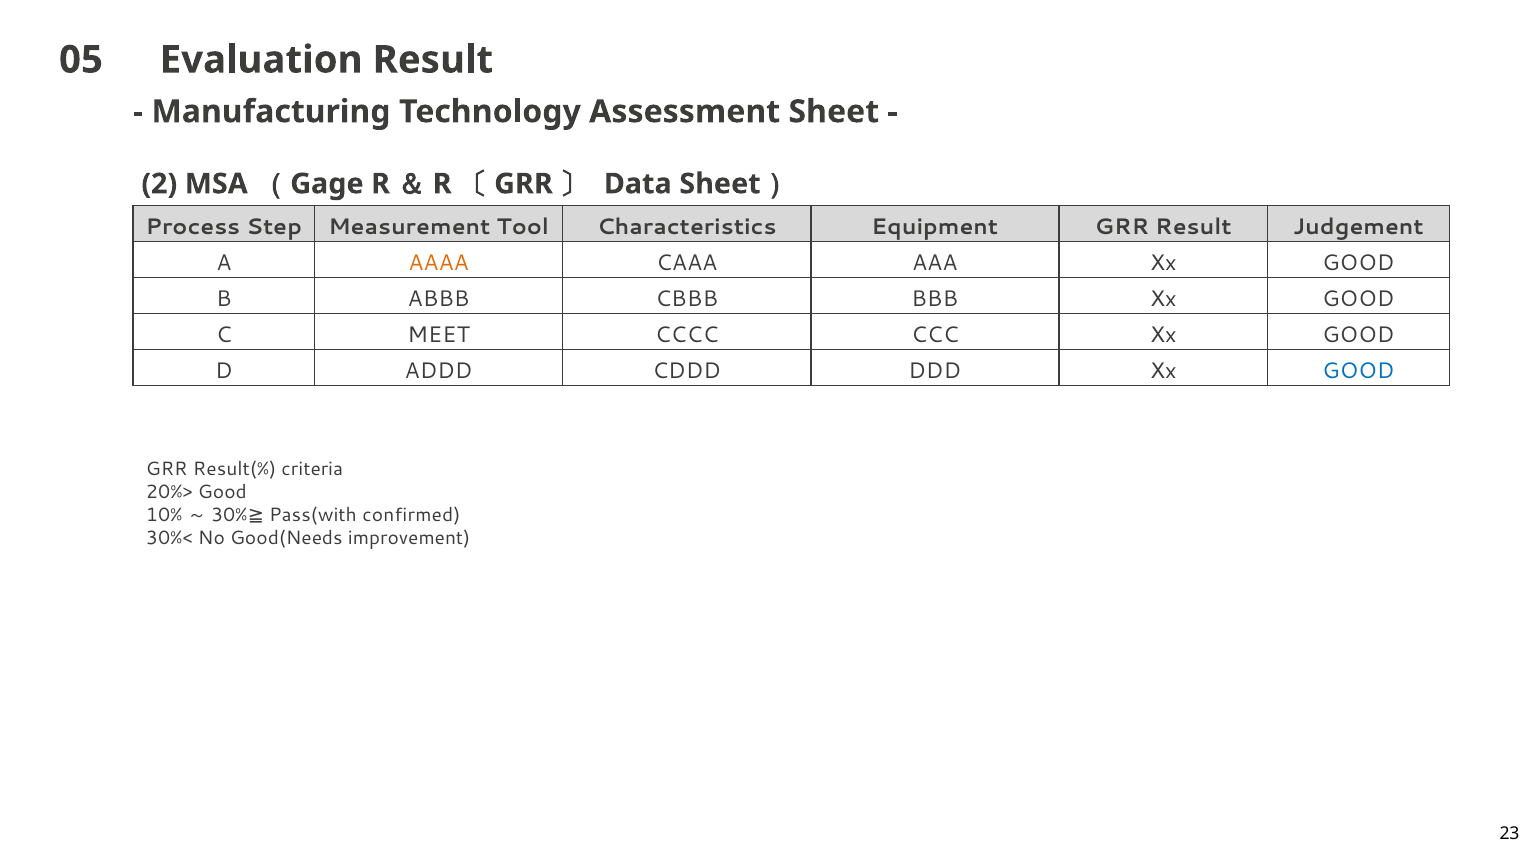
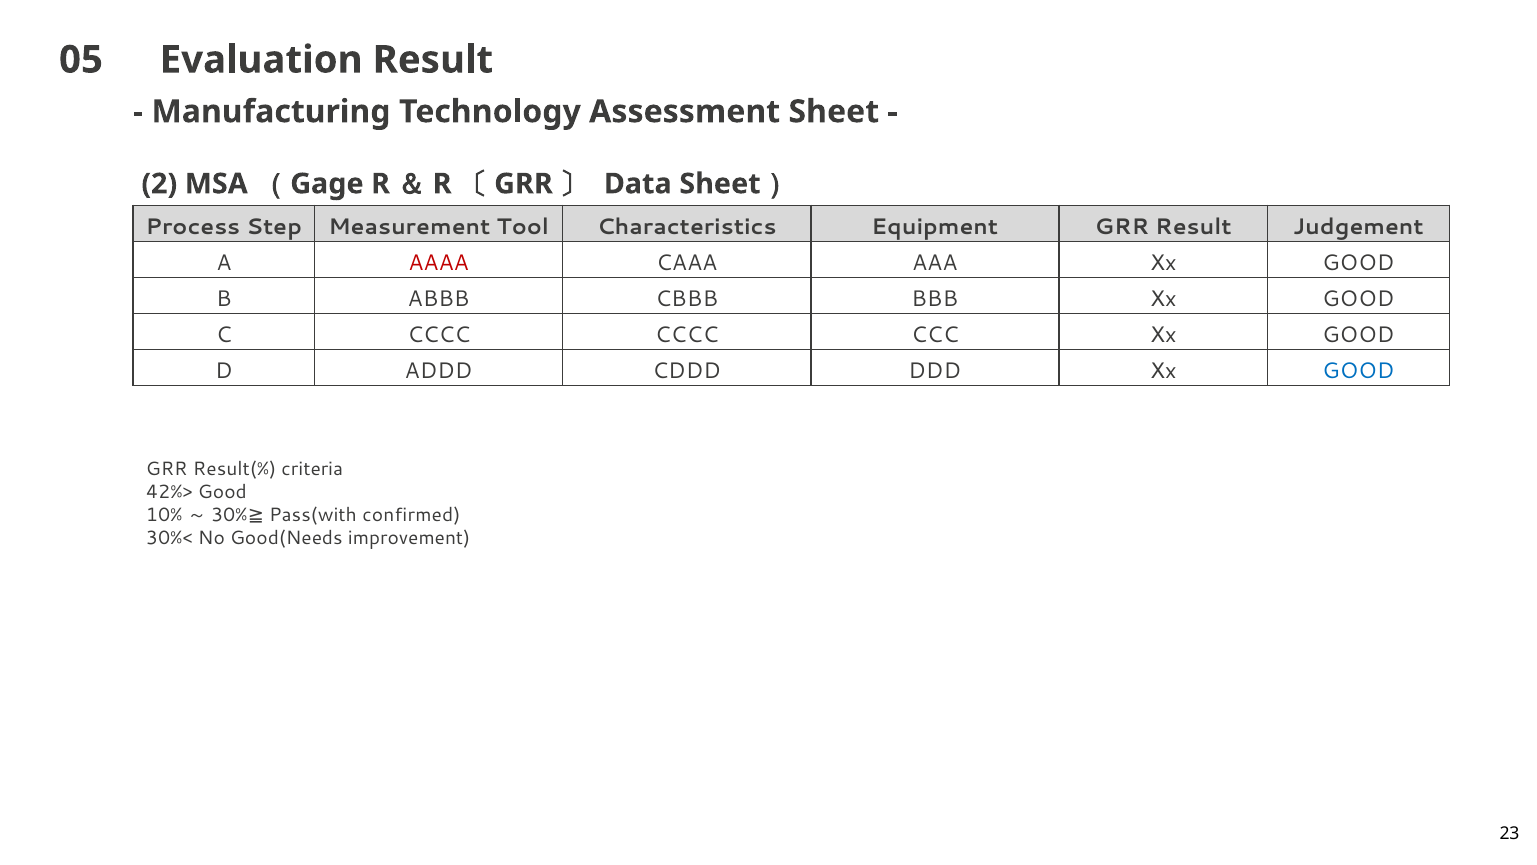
AAAA colour: orange -> red (439, 263)
C MEET: MEET -> CCCC (439, 335)
20%>: 20%> -> 42%> (169, 492)
